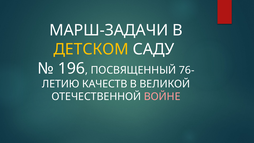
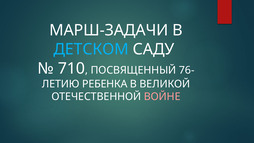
ДЕТСКОМ colour: yellow -> light blue (91, 49)
196: 196 -> 710 (71, 68)
КАЧЕСТВ: КАЧЕСТВ -> РЕБЕНКА (105, 84)
